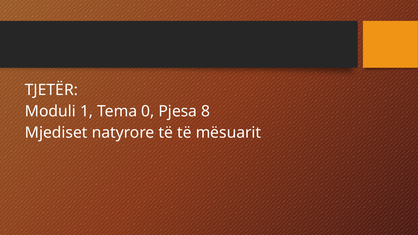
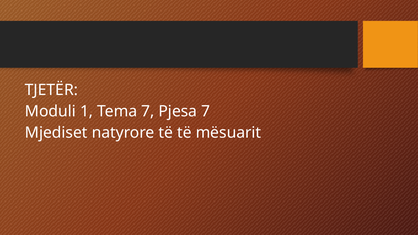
Tema 0: 0 -> 7 (148, 111)
Pjesa 8: 8 -> 7 (206, 111)
